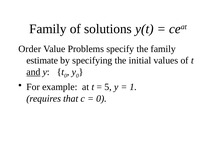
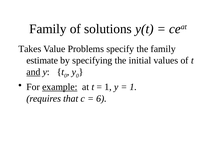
Order: Order -> Takes (30, 49)
example underline: none -> present (60, 87)
5: 5 -> 1 (108, 87)
0: 0 -> 6 (101, 99)
